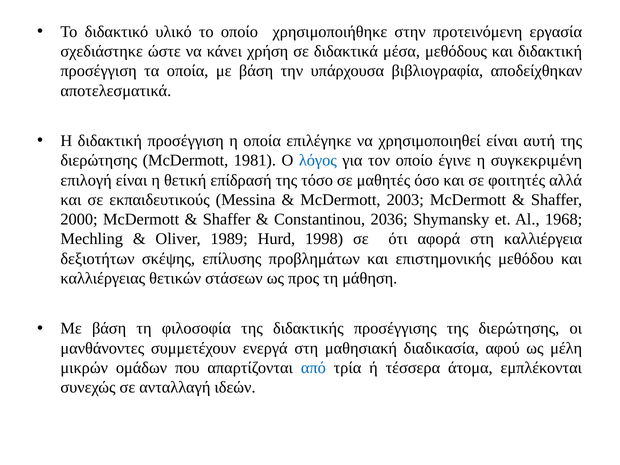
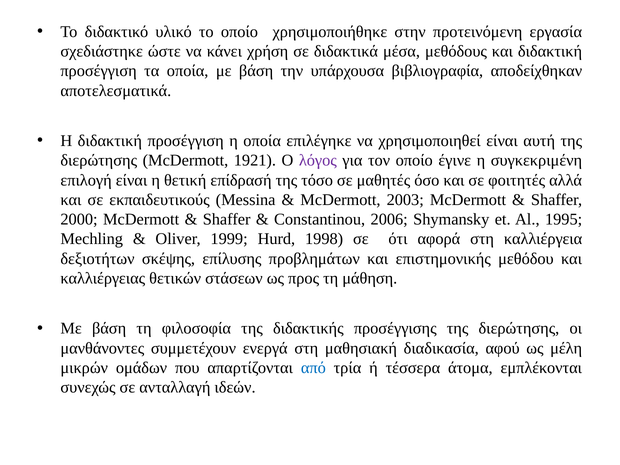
1981: 1981 -> 1921 (255, 161)
λόγος colour: blue -> purple (318, 161)
2036: 2036 -> 2006 (389, 219)
1968: 1968 -> 1995 (564, 219)
1989: 1989 -> 1999 (229, 239)
